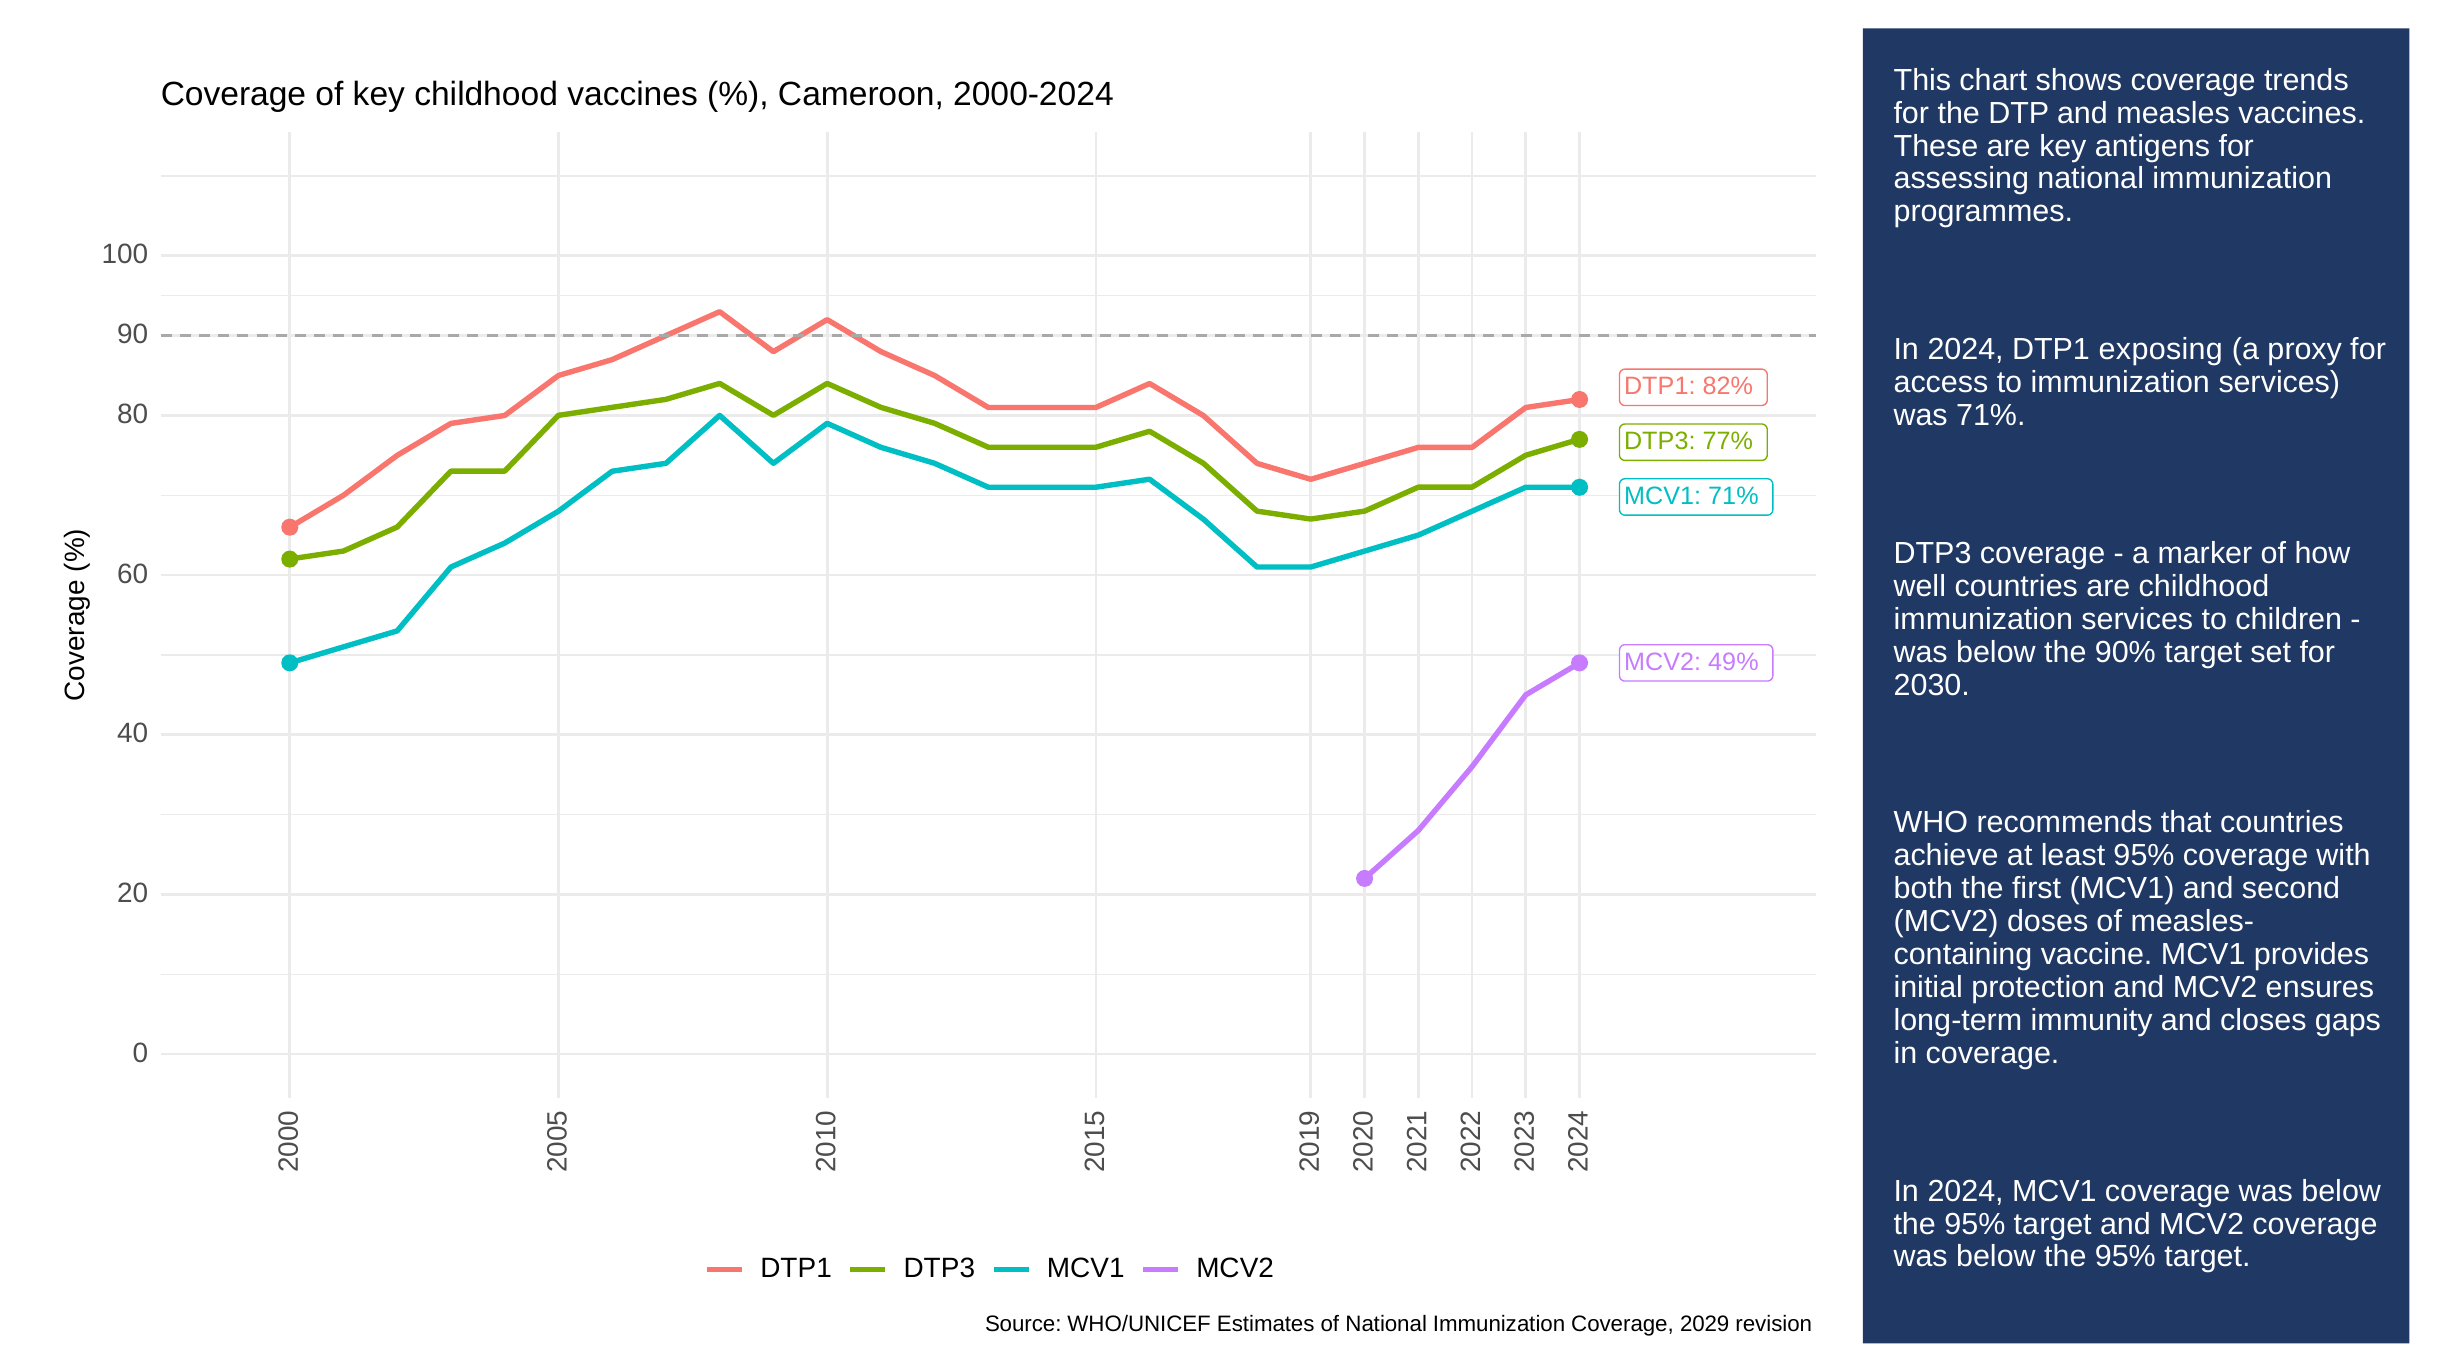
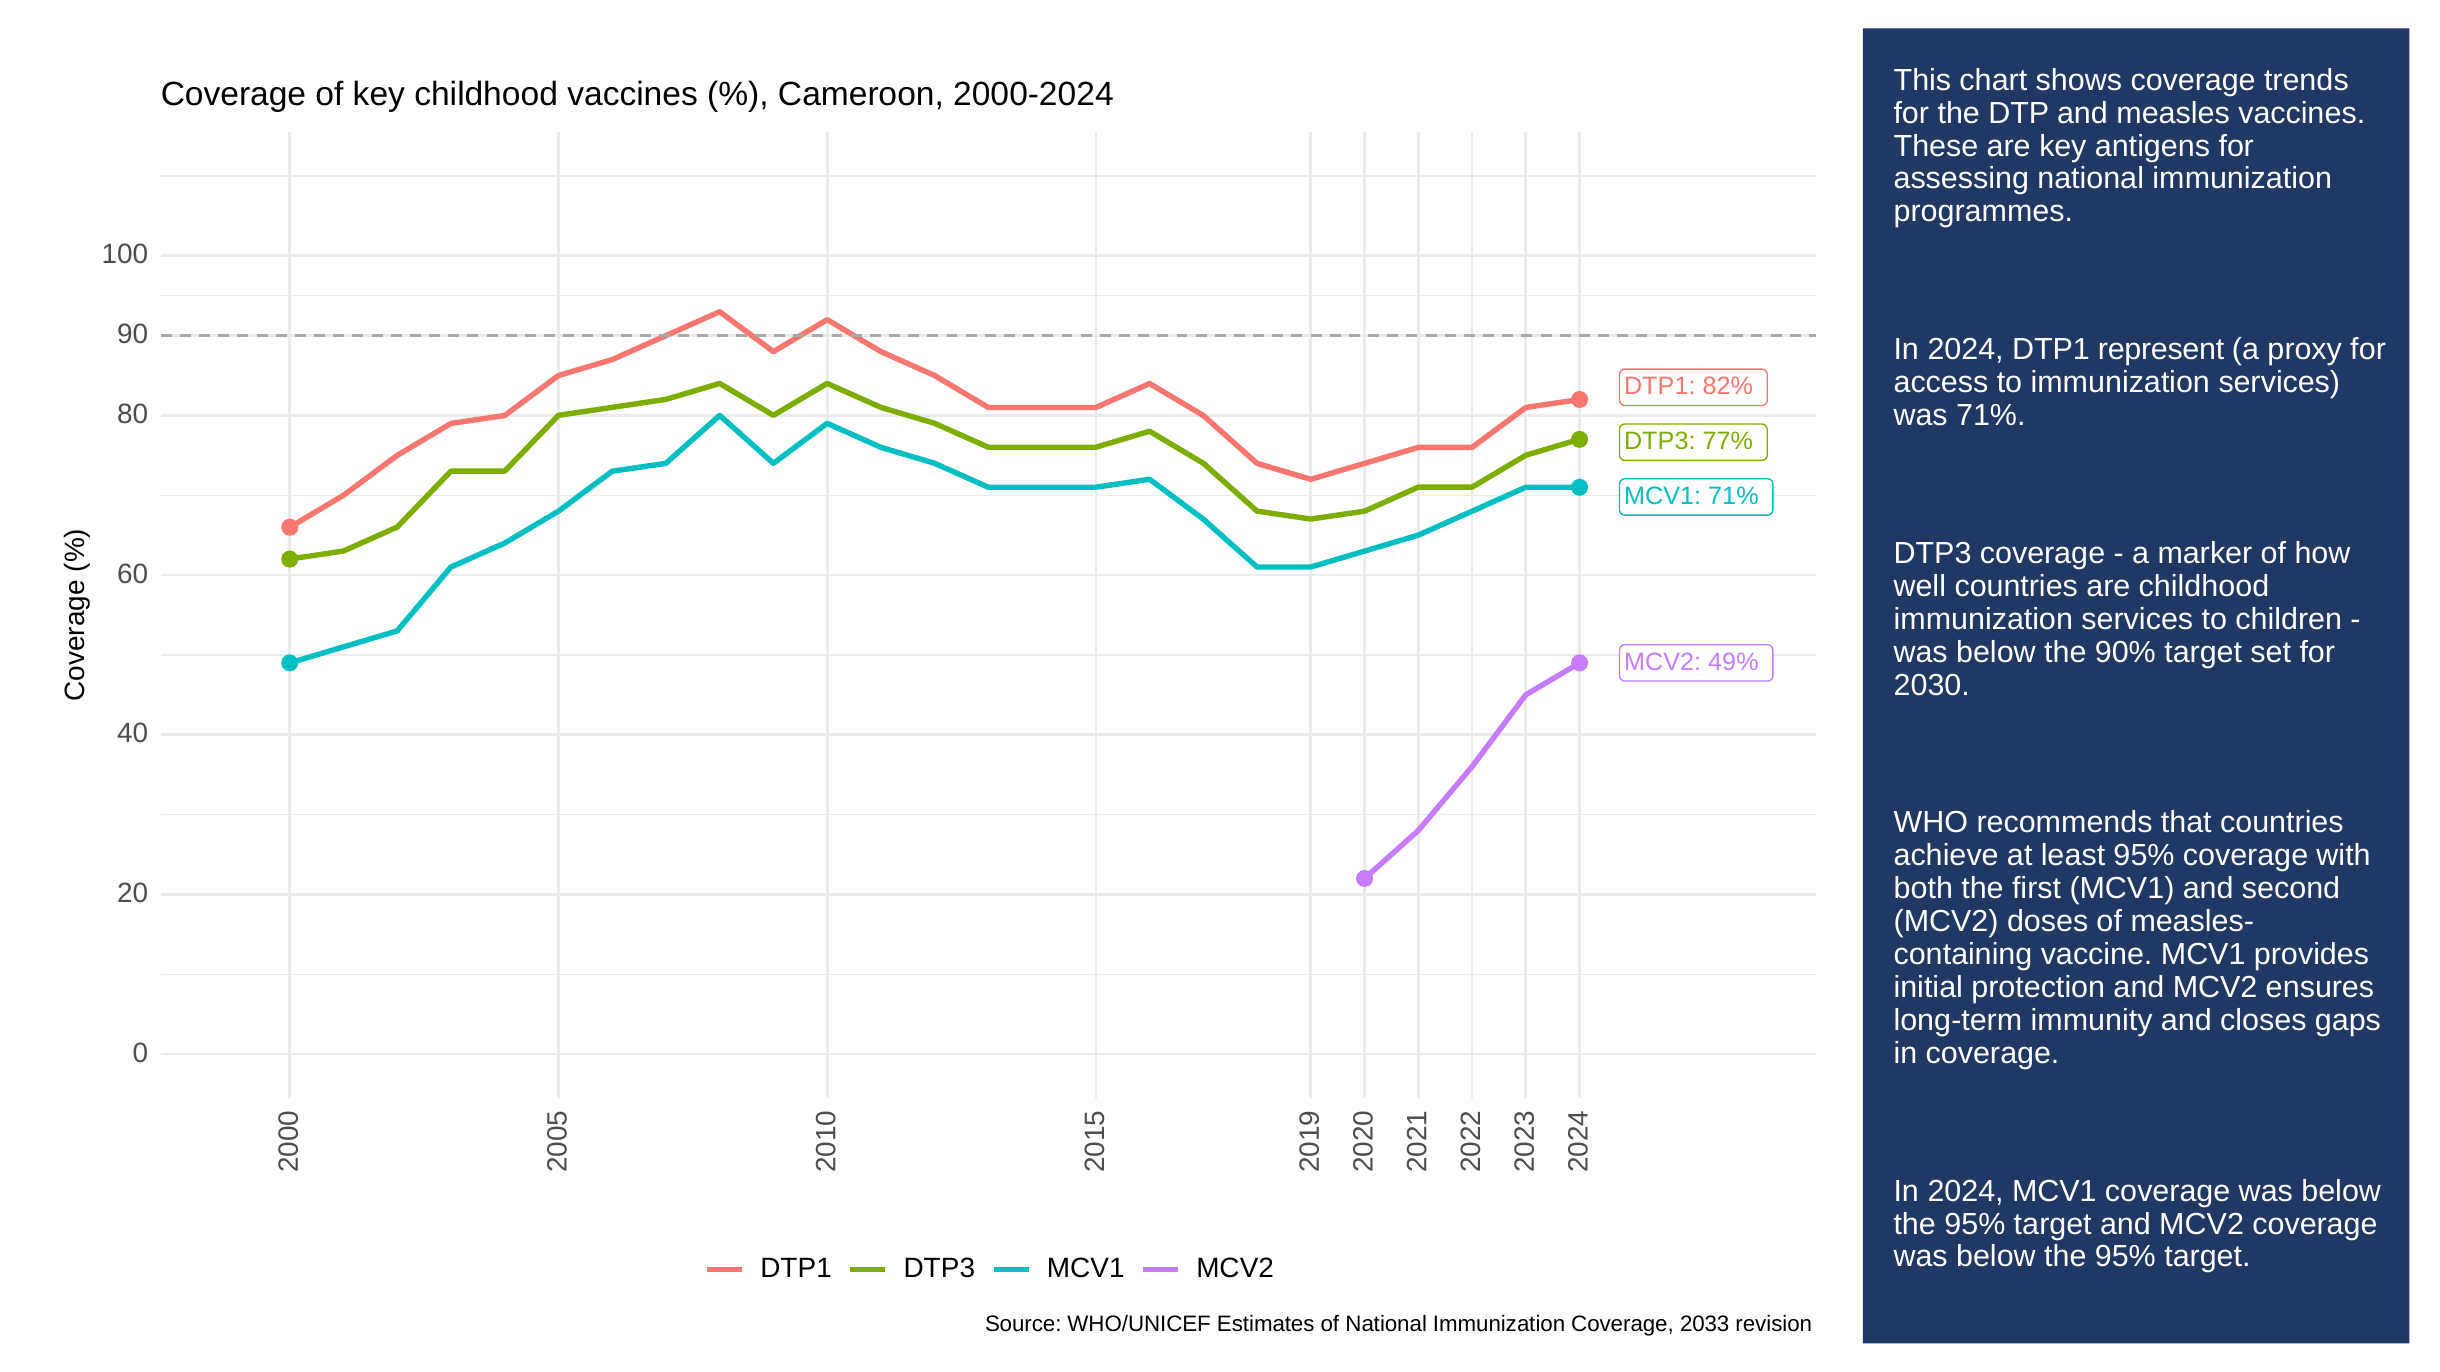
exposing: exposing -> represent (2161, 350)
2029: 2029 -> 2033 (1705, 1324)
